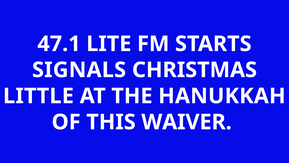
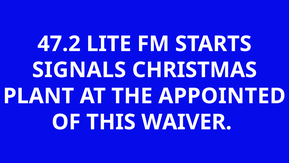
47.1: 47.1 -> 47.2 (59, 44)
LITTLE: LITTLE -> PLANT (39, 96)
HANUKKAH: HANUKKAH -> APPOINTED (222, 96)
